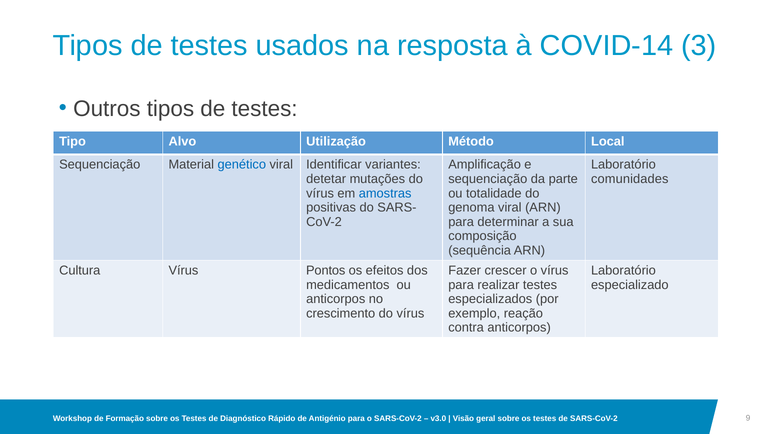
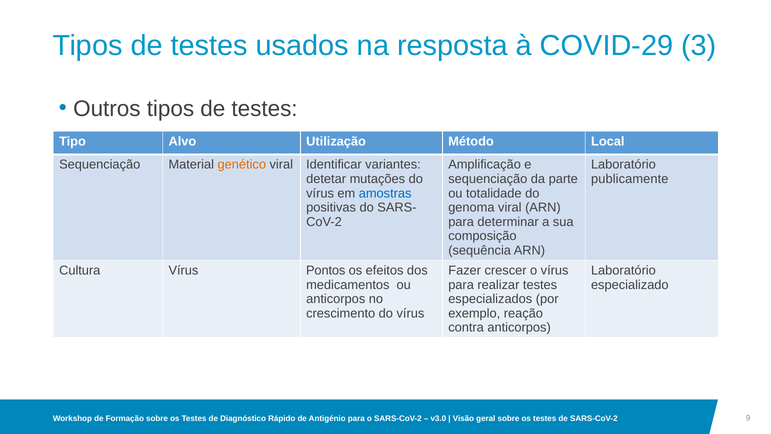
COVID-14: COVID-14 -> COVID-29 (607, 46)
genético colour: blue -> orange (242, 165)
comunidades: comunidades -> publicamente (630, 179)
